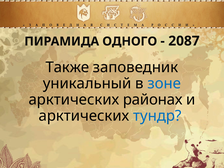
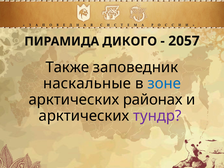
ОДНОГО: ОДНОГО -> ДИКОГО (130, 41)
2087: 2087 -> 2057 (184, 41)
уникальный: уникальный -> наскальные (87, 83)
тундр colour: blue -> purple (157, 116)
